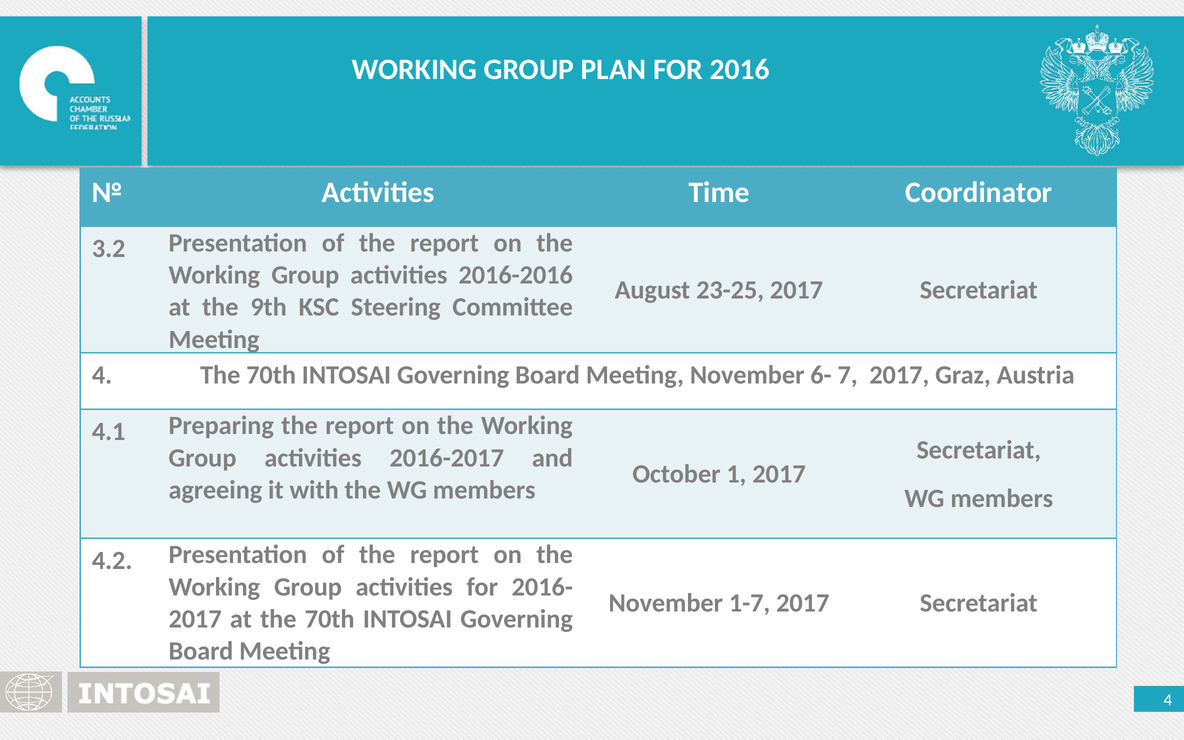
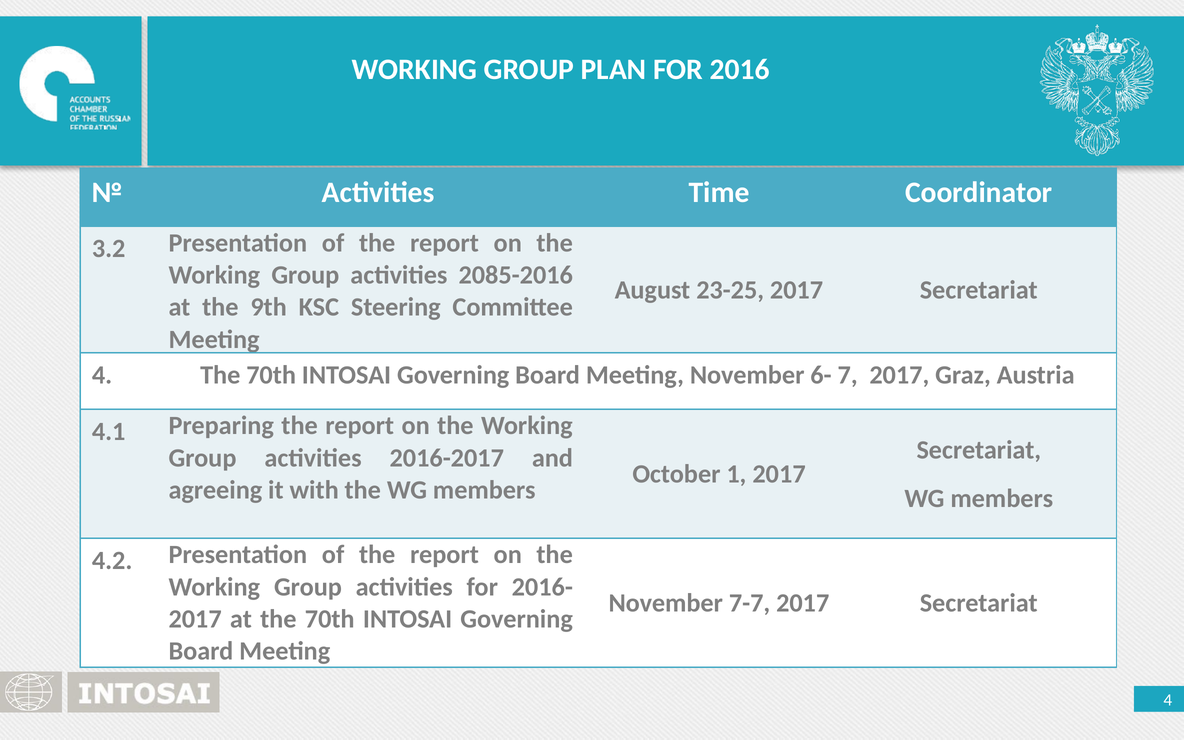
2016-2016: 2016-2016 -> 2085-2016 (516, 275)
1-7: 1-7 -> 7-7 (750, 603)
